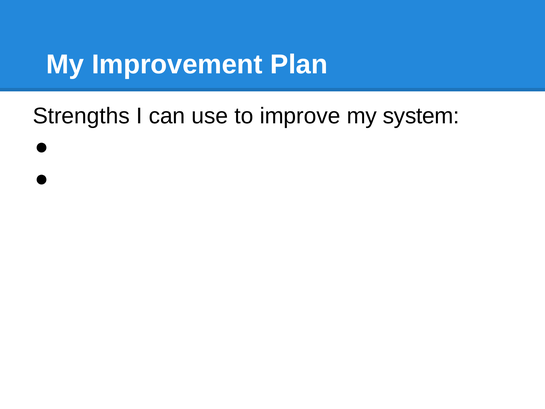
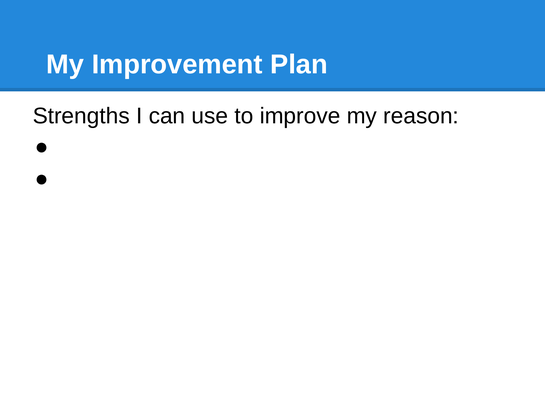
system: system -> reason (421, 116)
